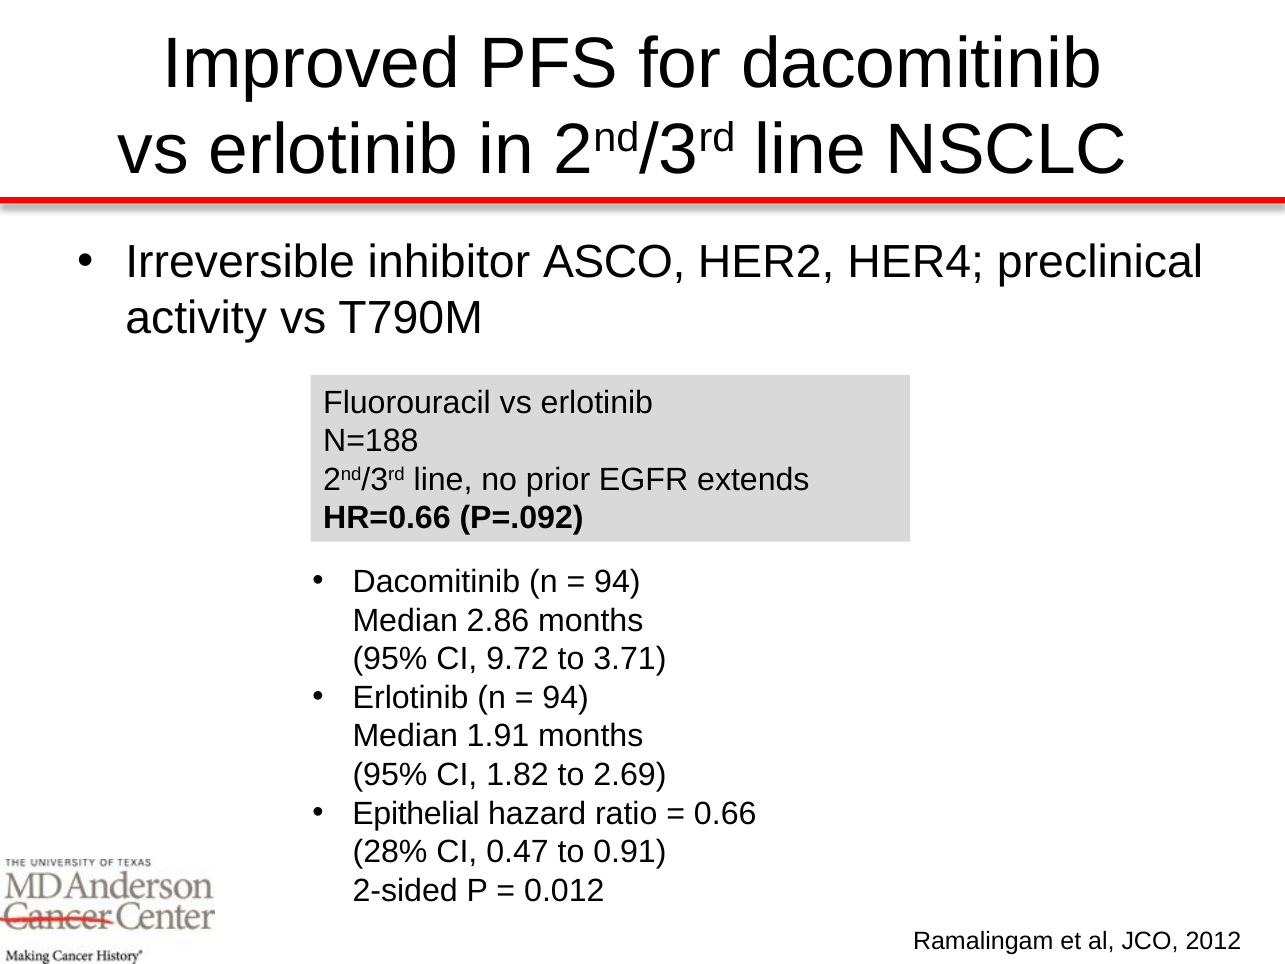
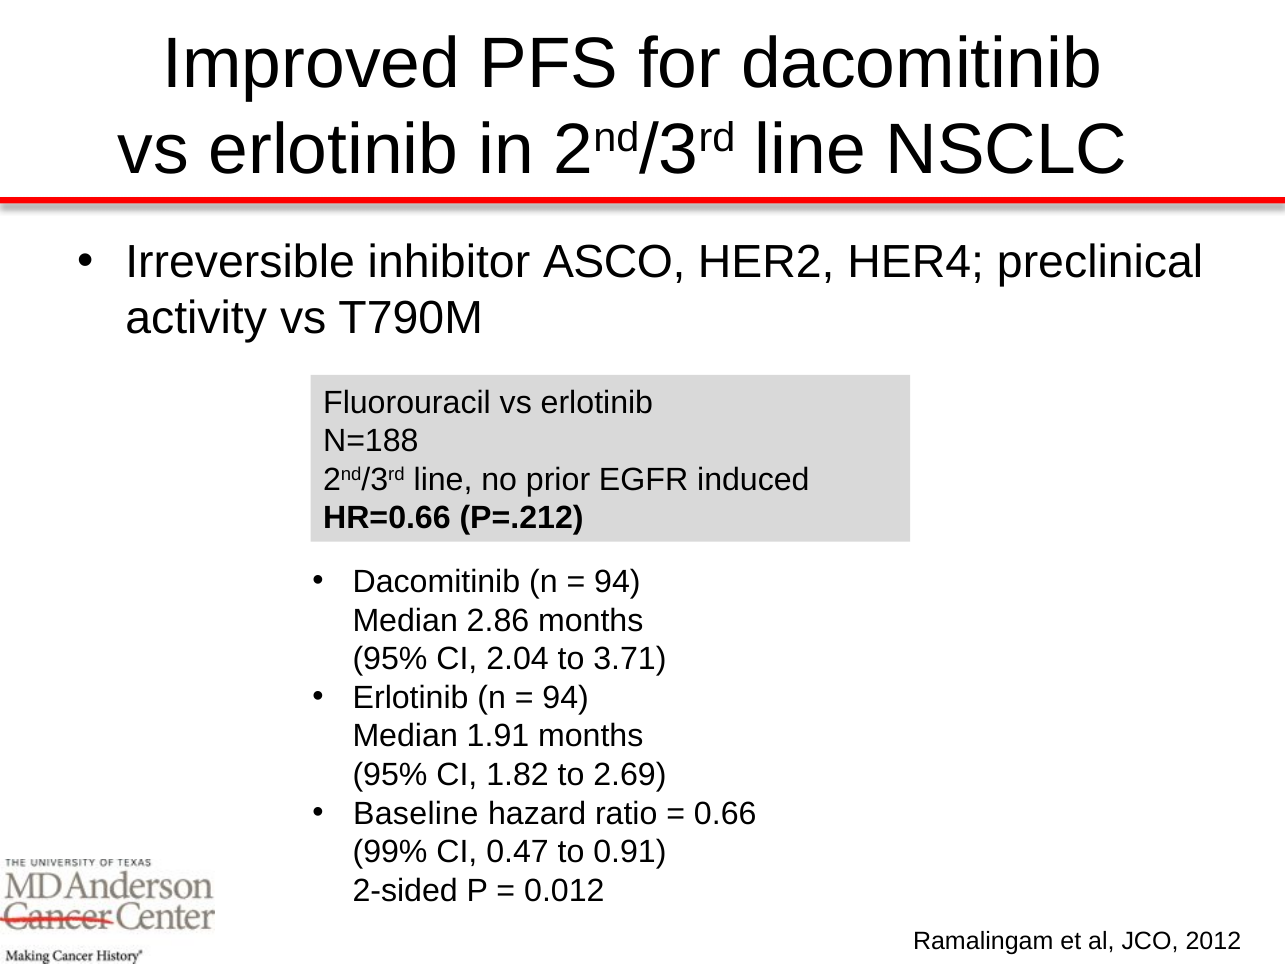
extends: extends -> induced (753, 480)
P=.092: P=.092 -> P=.212 (522, 518)
9.72: 9.72 -> 2.04 (518, 659)
Epithelial: Epithelial -> Baseline (416, 813)
28%: 28% -> 99% (390, 852)
